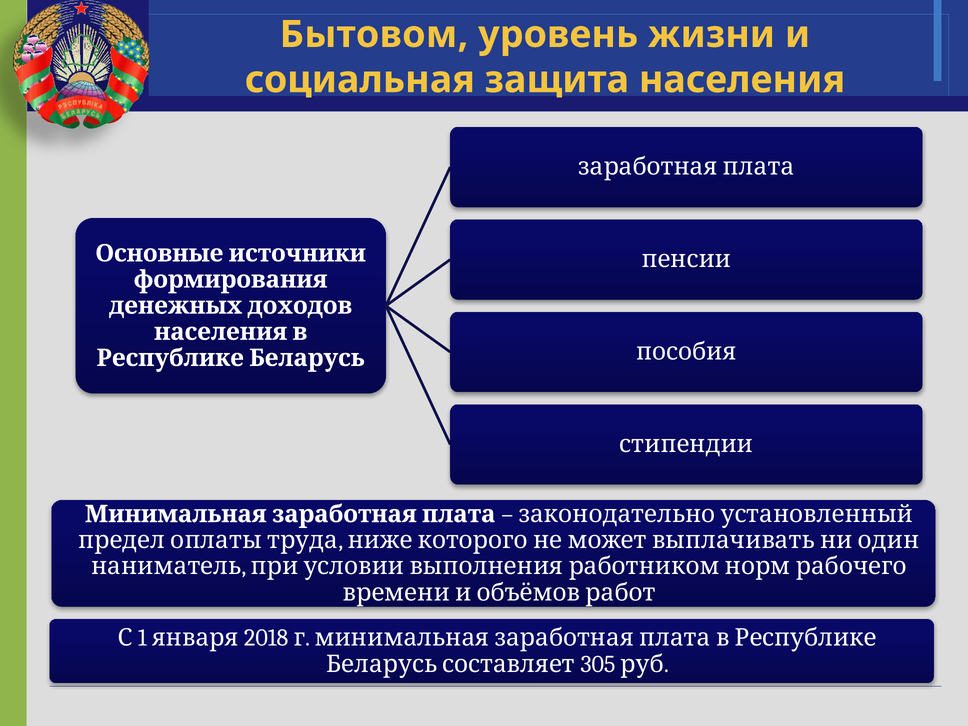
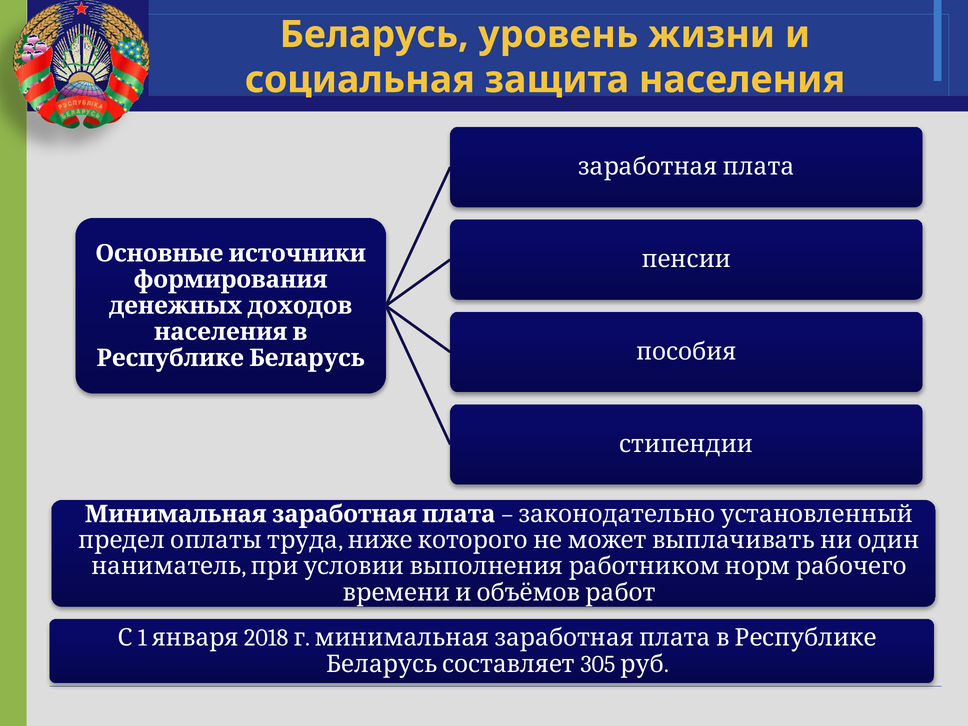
Бытовом: Бытовом -> Беларусь (374, 35)
